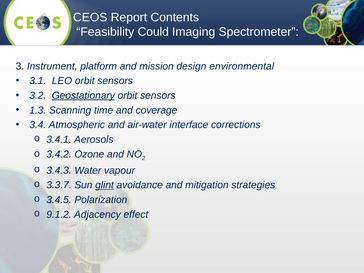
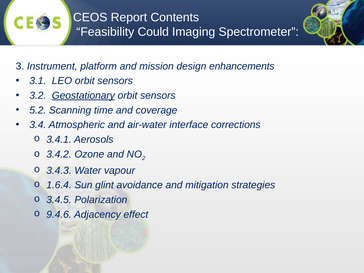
environmental: environmental -> enhancements (242, 66)
1.3: 1.3 -> 5.2 (38, 110)
3.3.7: 3.3.7 -> 1.6.4 (59, 185)
glint underline: present -> none (105, 185)
9.1.2: 9.1.2 -> 9.4.6 (59, 214)
